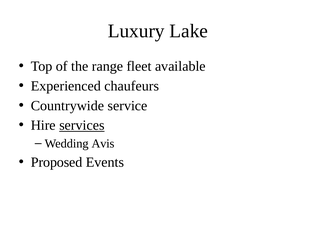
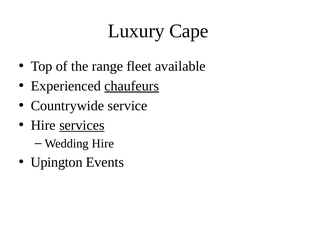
Lake: Lake -> Cape (189, 31)
chaufeurs underline: none -> present (132, 86)
Wedding Avis: Avis -> Hire (103, 143)
Proposed: Proposed -> Upington (57, 162)
